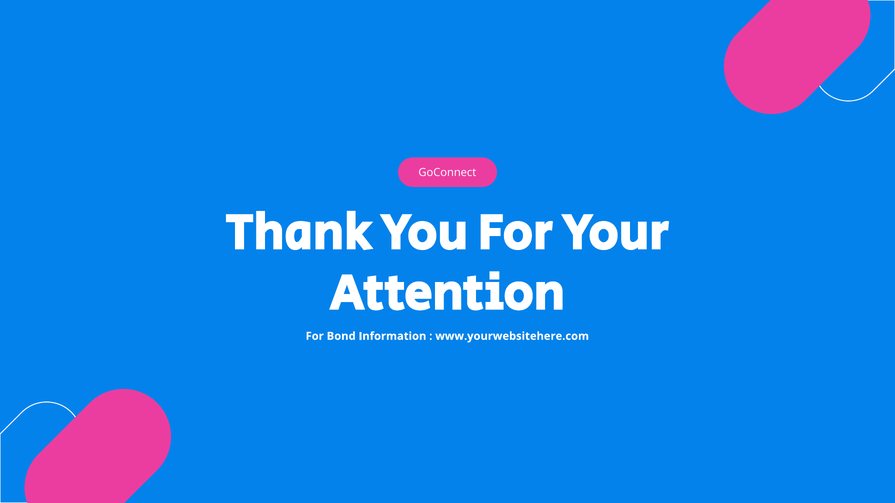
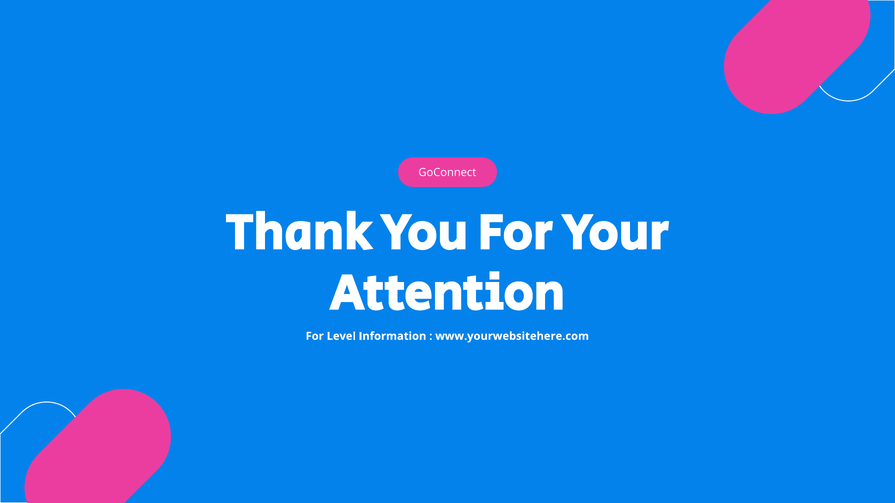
Bond: Bond -> Level (341, 336)
